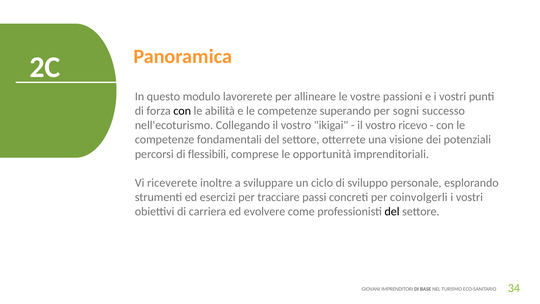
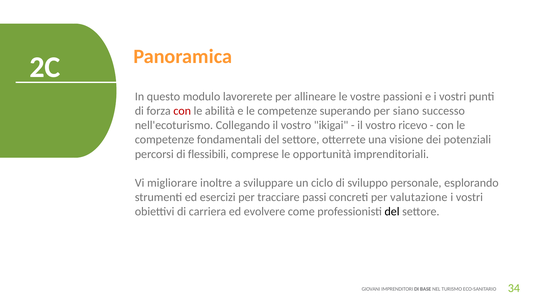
con colour: black -> red (182, 111)
sogni: sogni -> siano (406, 111)
riceverete: riceverete -> migliorare (172, 183)
coinvolgerli: coinvolgerli -> valutazione (419, 197)
